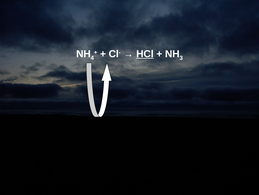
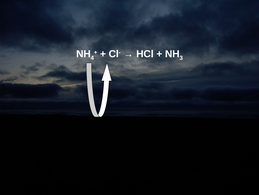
HCl underline: present -> none (145, 54)
